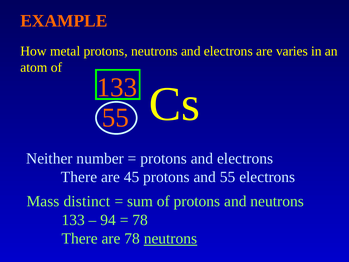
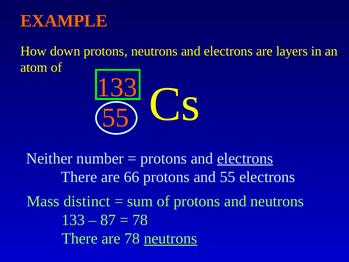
metal: metal -> down (65, 51)
varies: varies -> layers (292, 51)
electrons underline: none -> present (245, 158)
45: 45 -> 66 (132, 177)
94: 94 -> 87 (108, 220)
